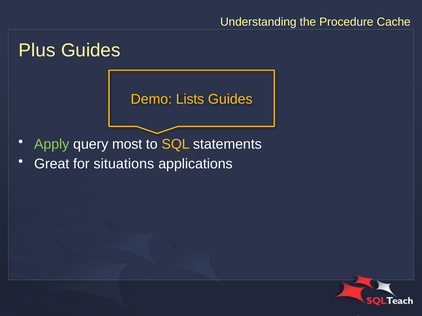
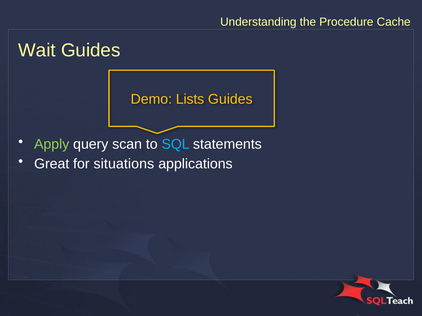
Plus: Plus -> Wait (37, 51)
most: most -> scan (127, 144)
SQL colour: yellow -> light blue (176, 144)
